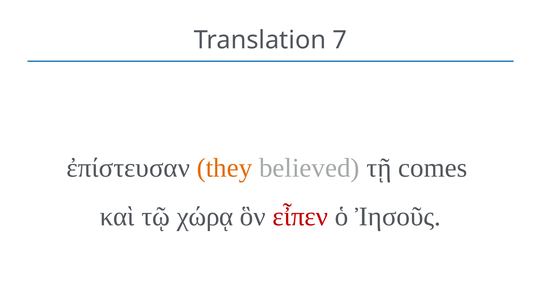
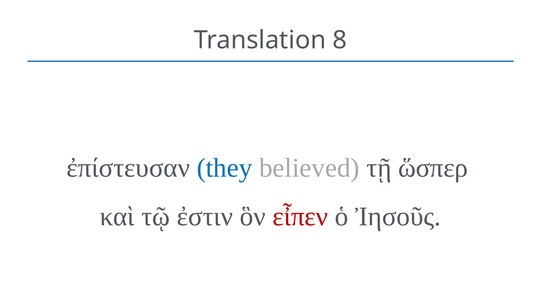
7: 7 -> 8 (340, 40)
they colour: orange -> blue (225, 168)
comes: comes -> ὥσπερ (433, 168)
χώρᾳ: χώρᾳ -> ἐστιν (205, 217)
